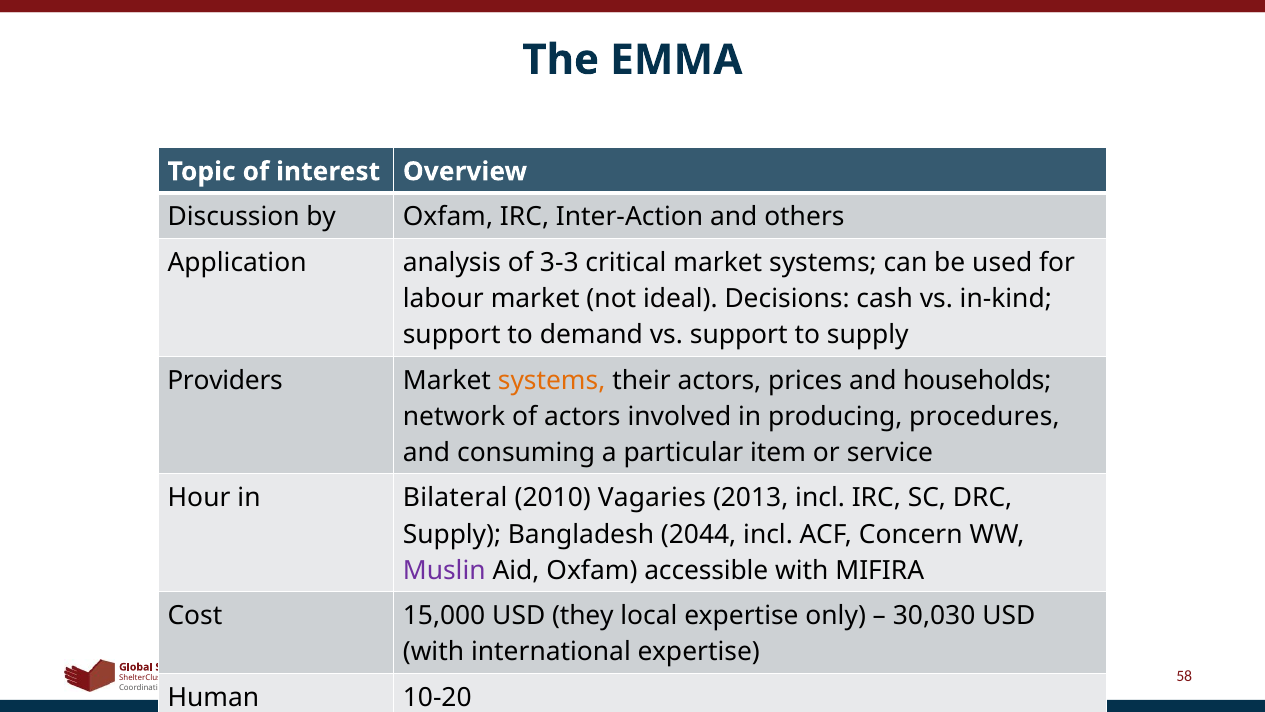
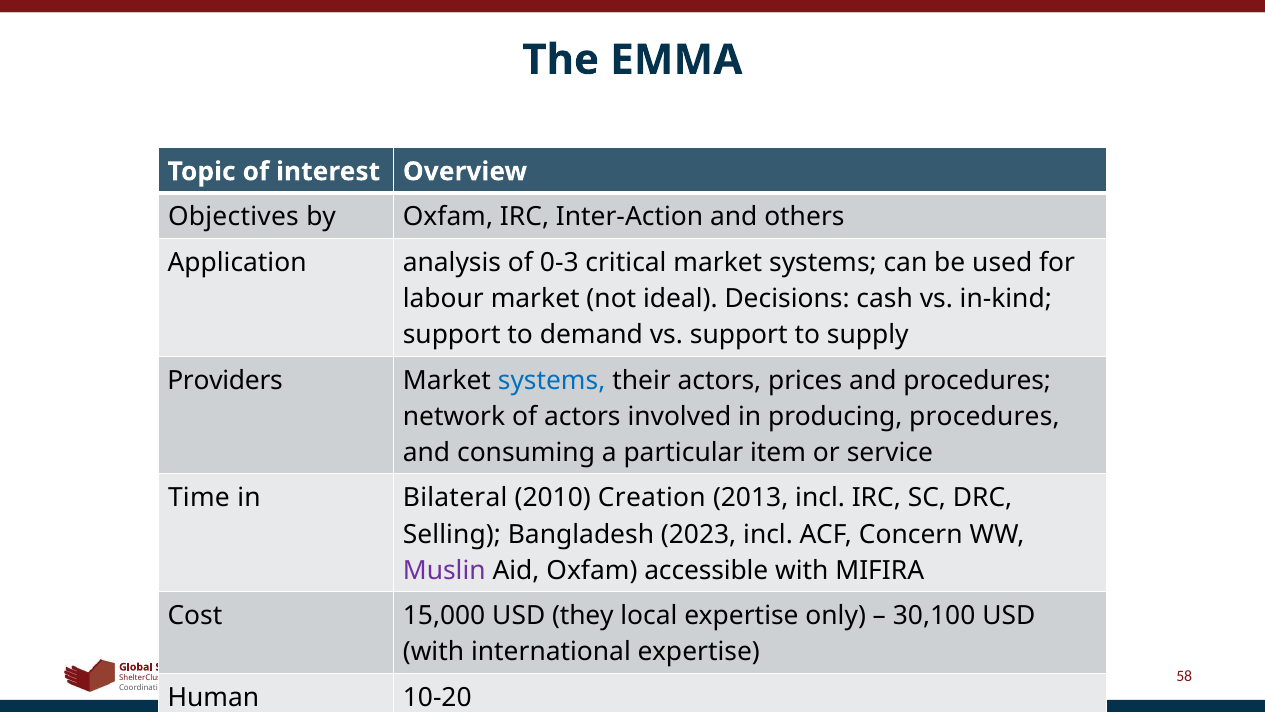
Discussion: Discussion -> Objectives (233, 217)
3-3: 3-3 -> 0-3 (559, 263)
systems colour: orange -> blue (552, 380)
and households: households -> procedures (977, 380)
Hour: Hour -> Time (199, 498)
Vagaries: Vagaries -> Creation (652, 498)
Supply: Supply -> Selling (452, 534)
2044: 2044 -> 2023 (699, 534)
30,030: 30,030 -> 30,100 (934, 616)
